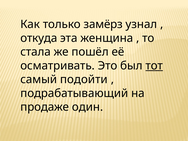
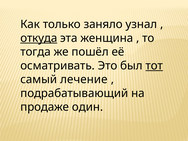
замёрз: замёрз -> заняло (103, 24)
откуда underline: none -> present (39, 38)
стала: стала -> тогда (36, 52)
подойти: подойти -> лечение (84, 79)
